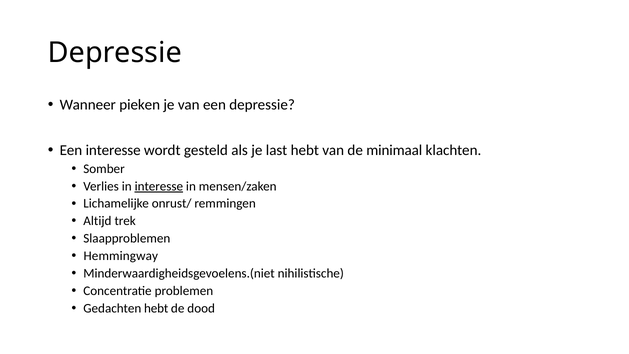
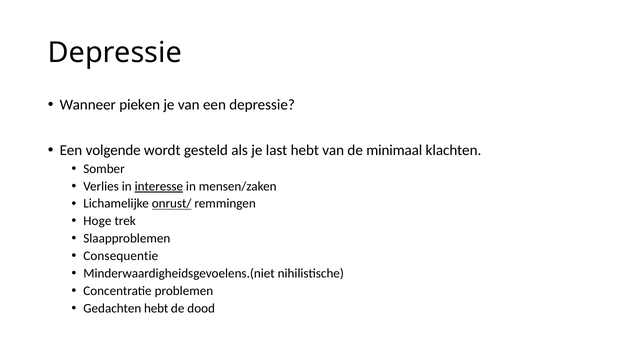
Een interesse: interesse -> volgende (113, 150)
onrust/ underline: none -> present (172, 204)
Altijd: Altijd -> Hoge (97, 221)
Hemmingway: Hemmingway -> Consequentie (121, 256)
